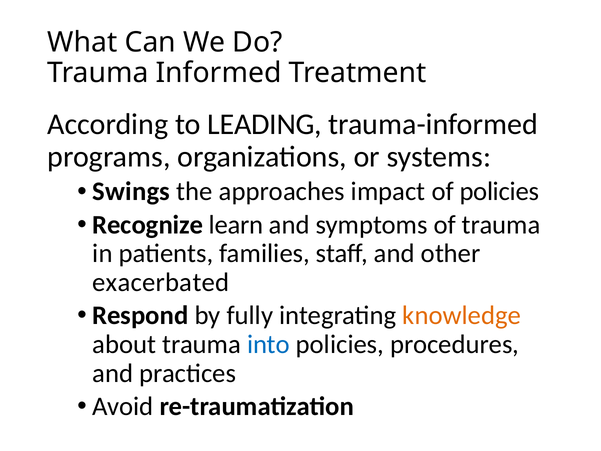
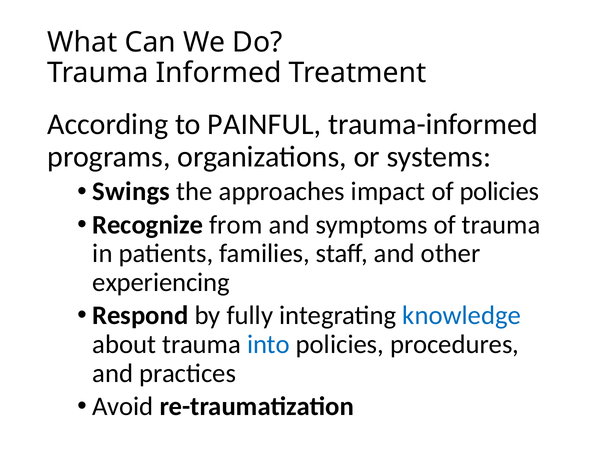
LEADING: LEADING -> PAINFUL (264, 124)
learn: learn -> from (236, 225)
exacerbated: exacerbated -> experiencing (161, 282)
knowledge colour: orange -> blue (462, 315)
